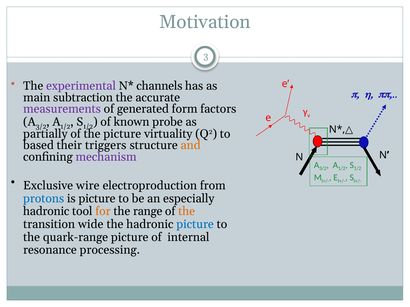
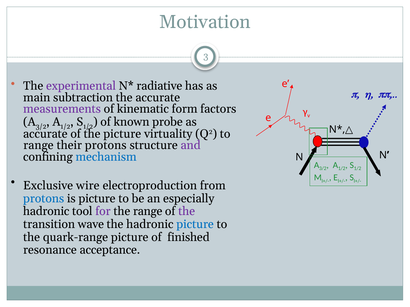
channels: channels -> radiative (159, 86)
generated: generated -> kinematic (143, 109)
partially: partially -> accurate (45, 134)
based: based -> range (38, 146)
their triggers: triggers -> protons (106, 146)
and colour: orange -> purple (191, 146)
mechanism colour: purple -> blue (106, 157)
for colour: orange -> purple (103, 212)
the colour: orange -> purple (187, 212)
wide: wide -> wave (91, 225)
internal: internal -> finished (188, 238)
processing: processing -> acceptance (110, 250)
